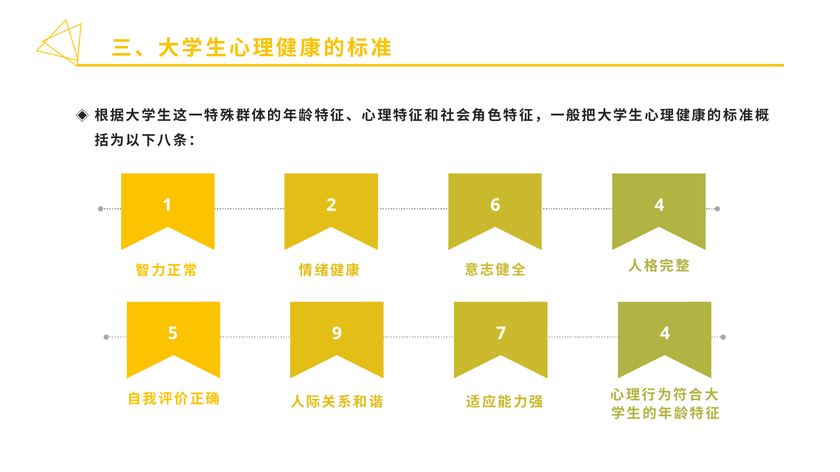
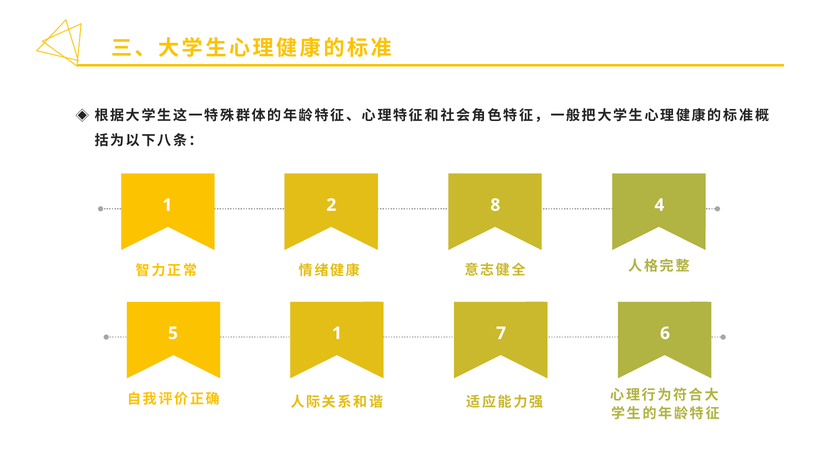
6: 6 -> 8 (495, 205)
5 9: 9 -> 1 (337, 334)
7 4: 4 -> 6 (665, 334)
